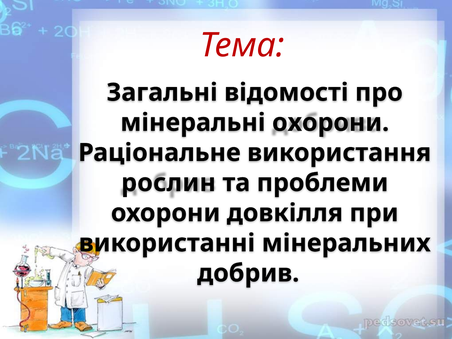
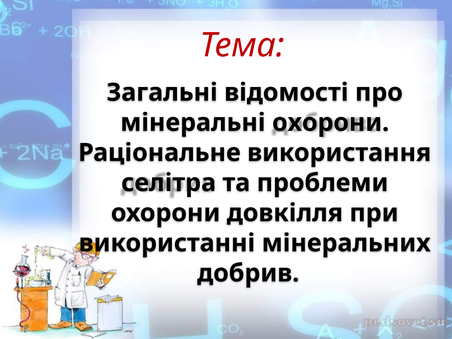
рослин: рослин -> селітра (169, 183)
